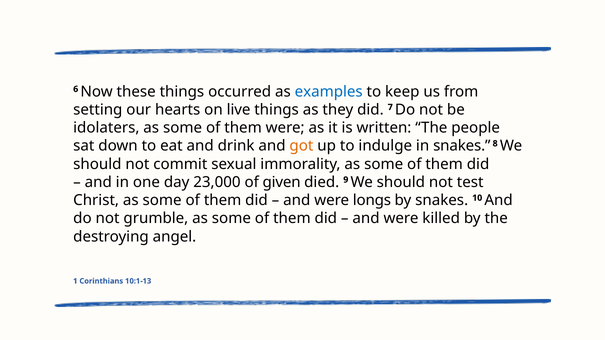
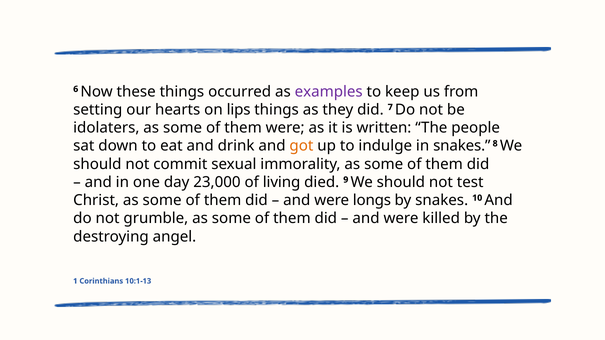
examples colour: blue -> purple (329, 92)
live: live -> lips (239, 110)
given: given -> living (282, 182)
